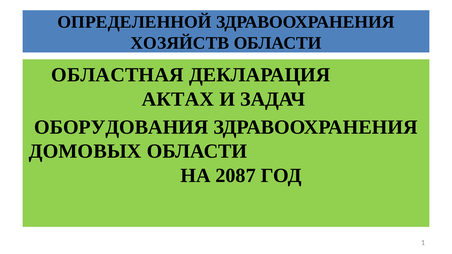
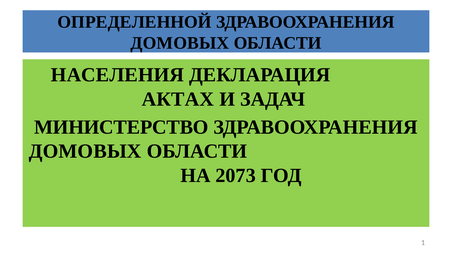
ХОЗЯЙСТВ: ХОЗЯЙСТВ -> ДОМОВЫХ (180, 43)
ОБЛАСТНАЯ: ОБЛАСТНАЯ -> НАСЕЛЕНИЯ (117, 75)
ОБОРУДОВАНИЯ: ОБОРУДОВАНИЯ -> МИНИСТЕРСТВО (121, 127)
2087: 2087 -> 2073 (236, 176)
